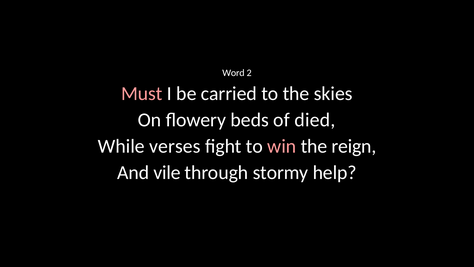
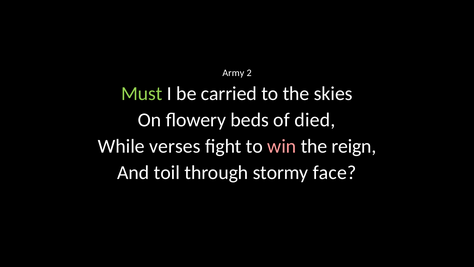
Word: Word -> Army (233, 73)
Must colour: pink -> light green (142, 94)
vile: vile -> toil (167, 172)
help: help -> face (335, 172)
